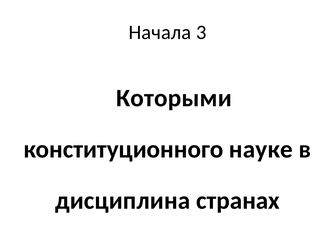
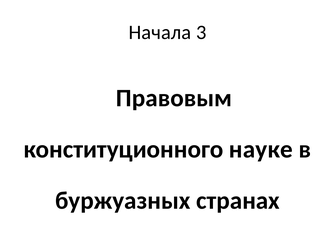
Которыми: Которыми -> Правовым (174, 98)
дисциплина: дисциплина -> буржуазных (123, 201)
